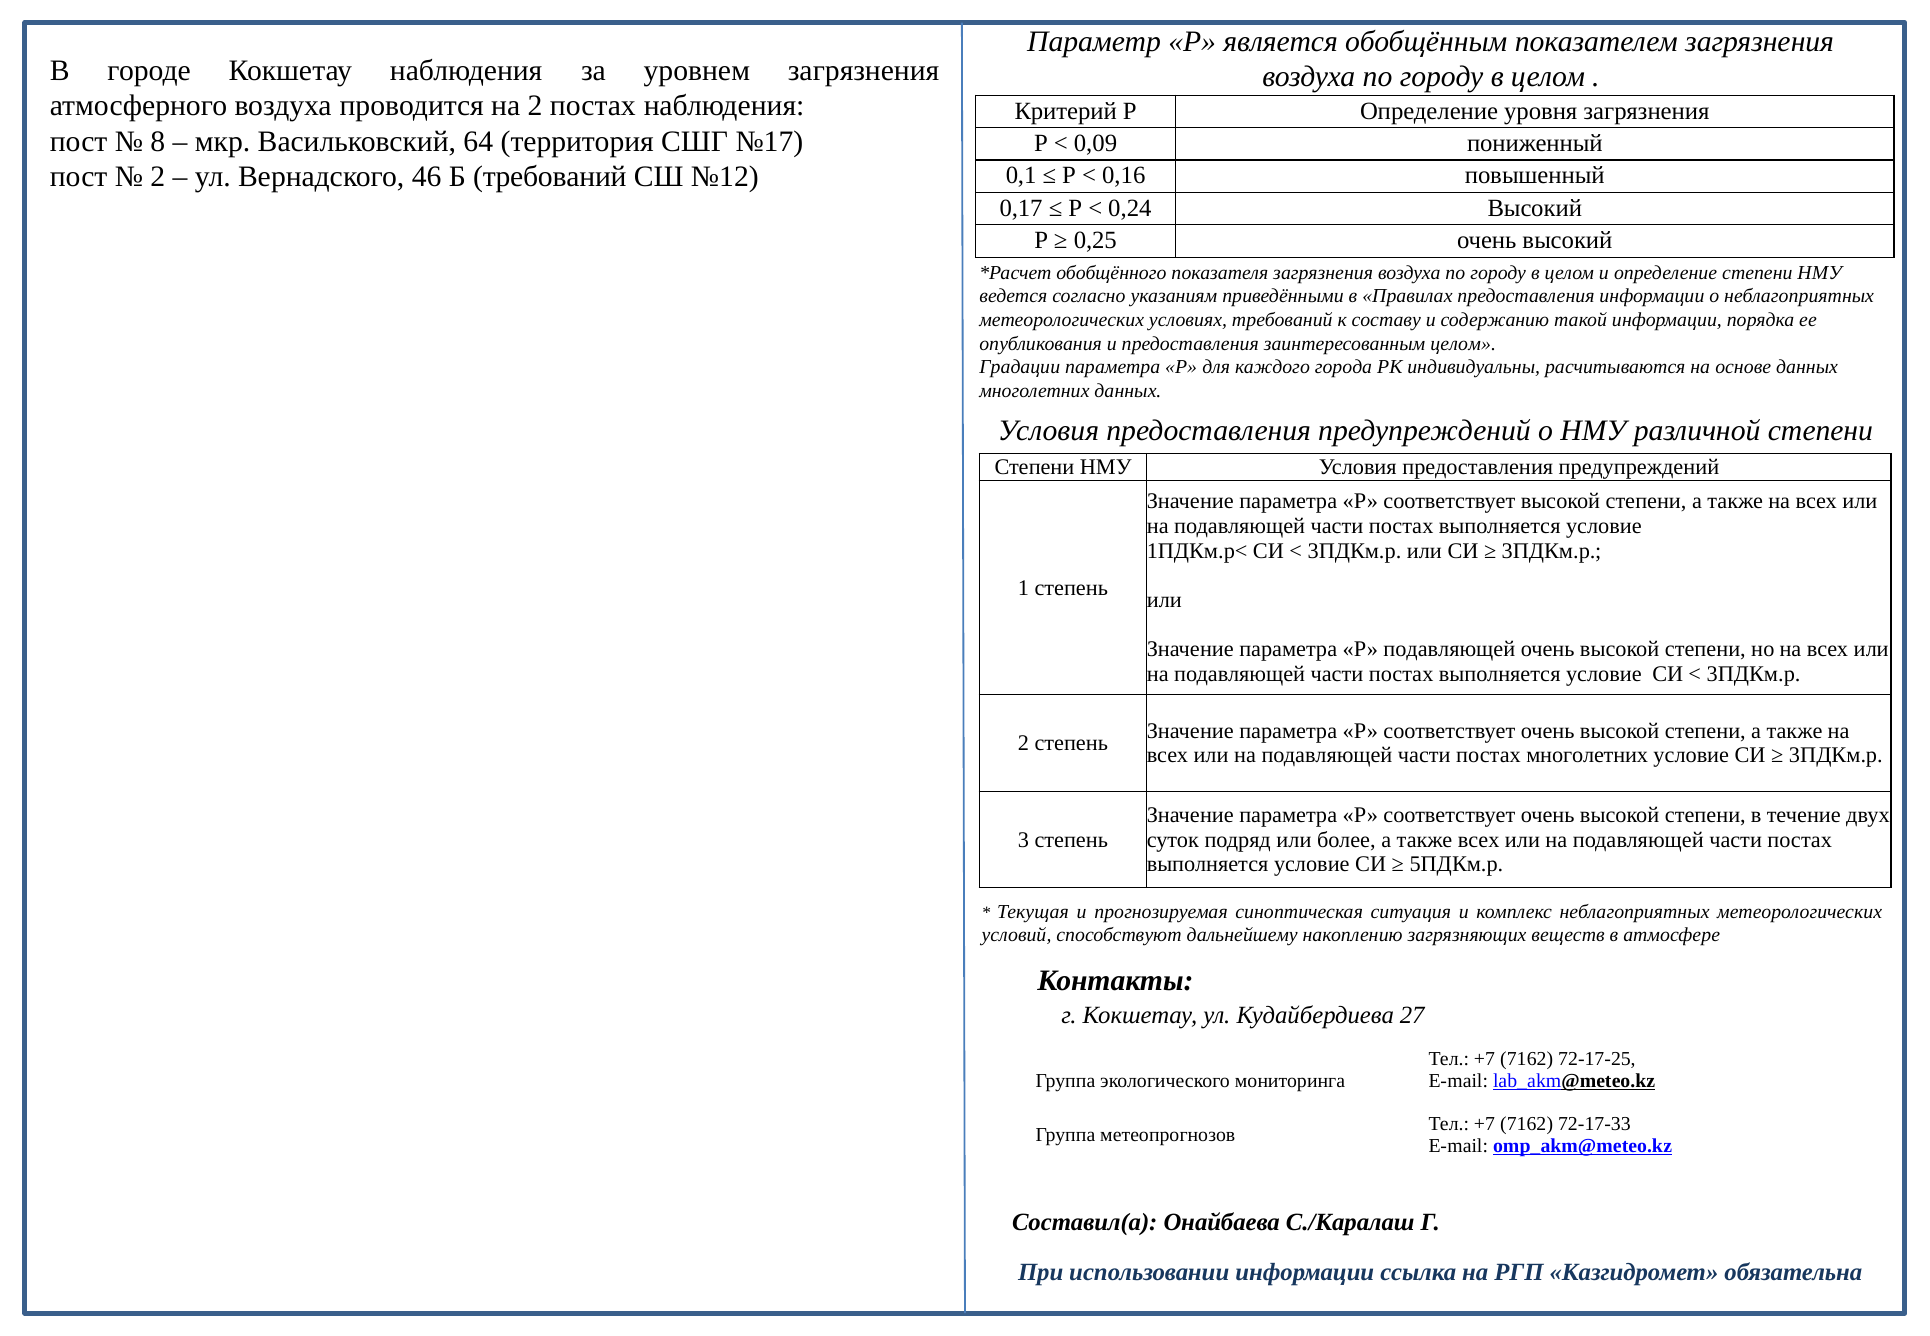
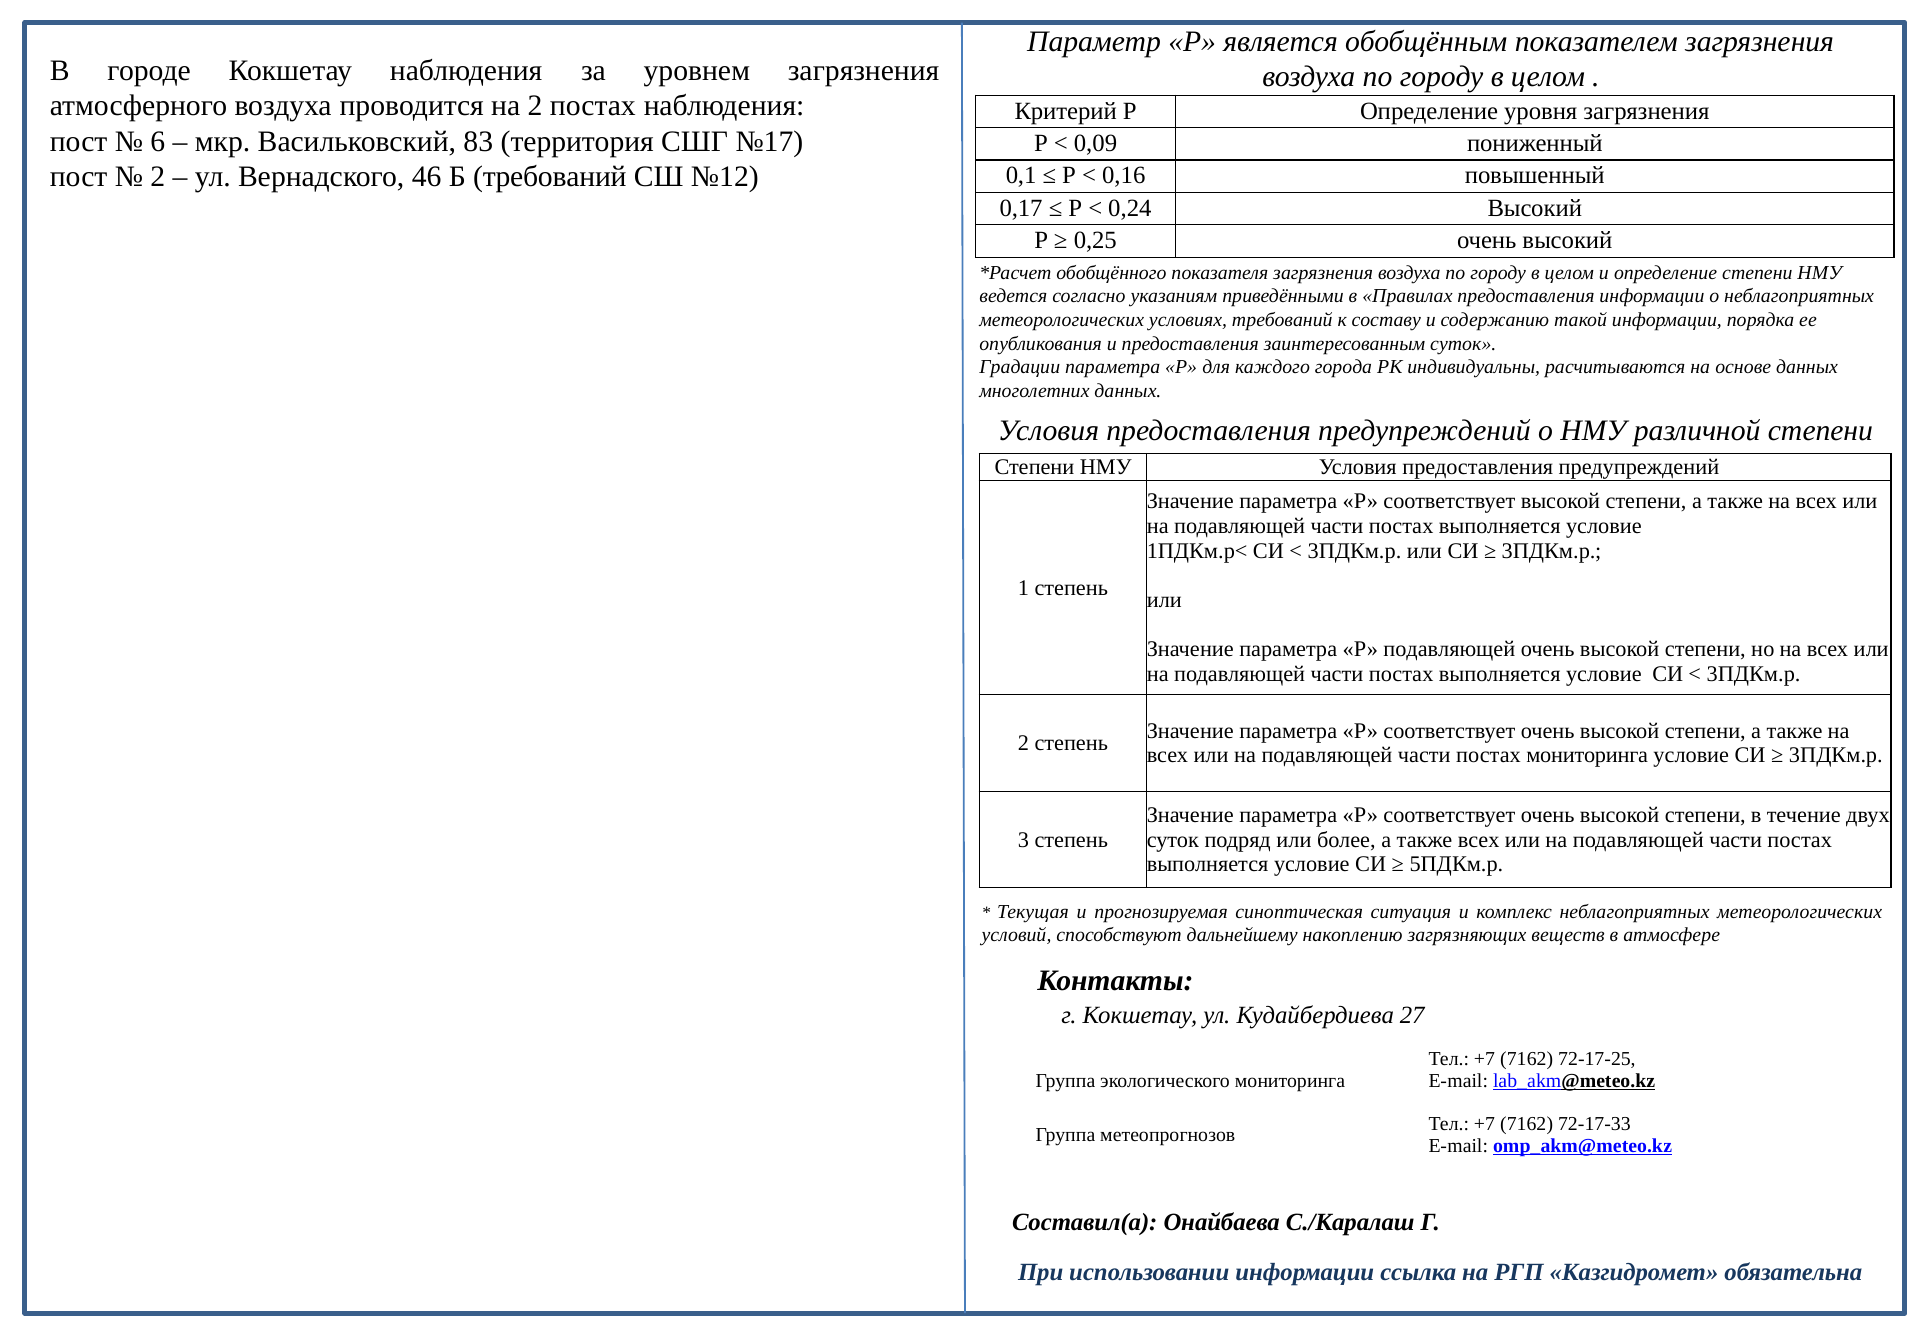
8: 8 -> 6 (158, 142)
64: 64 -> 83 (478, 142)
заинтересованным целом: целом -> суток (1463, 344)
постах многолетних: многолетних -> мониторинга (1587, 756)
